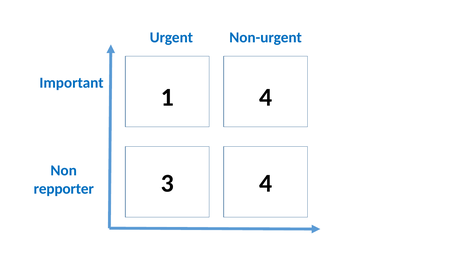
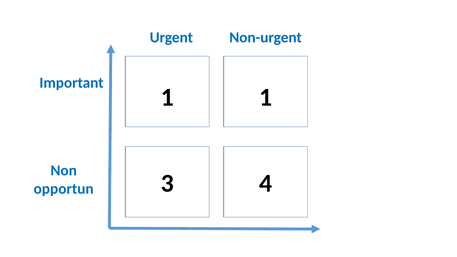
1 4: 4 -> 1 (266, 97)
repporter: repporter -> opportun (64, 189)
